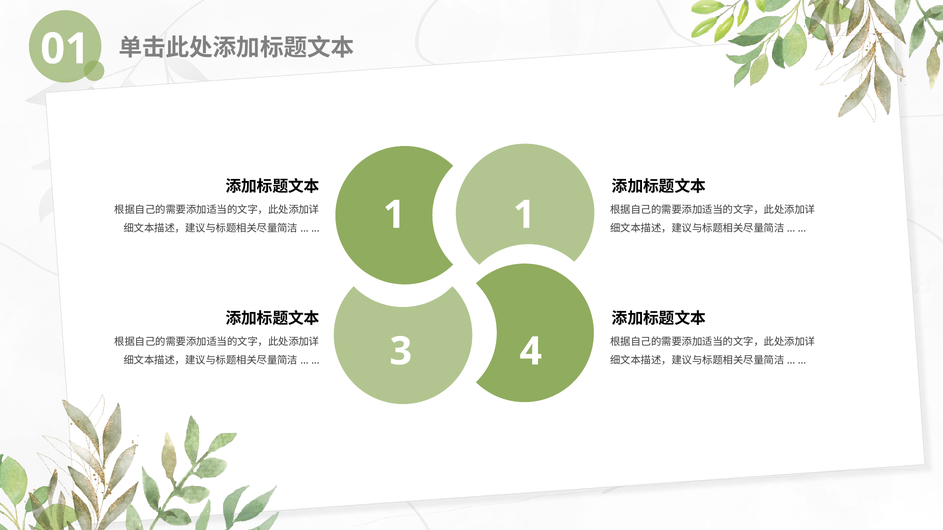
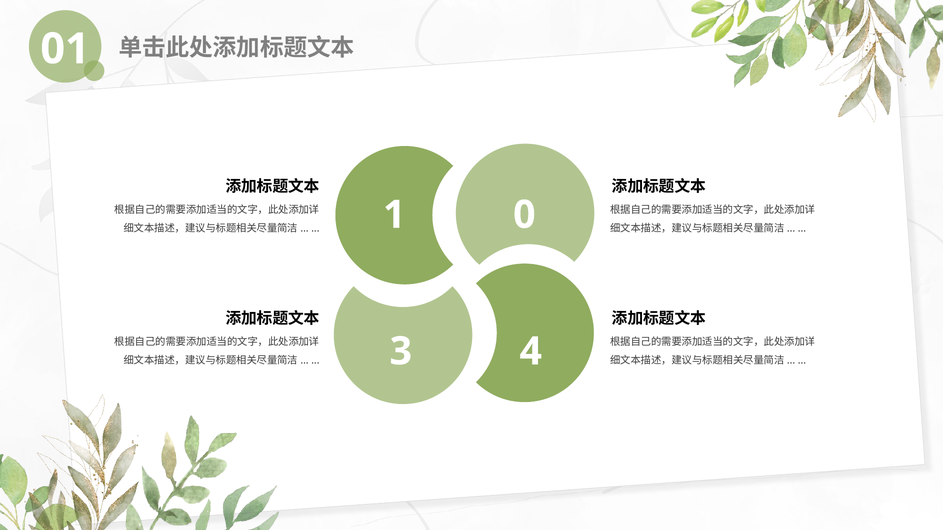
1 1: 1 -> 0 (524, 215)
